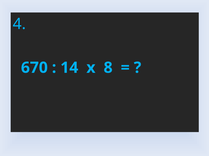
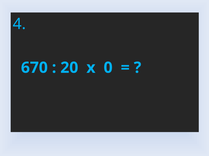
14: 14 -> 20 (69, 68)
8: 8 -> 0 (108, 68)
